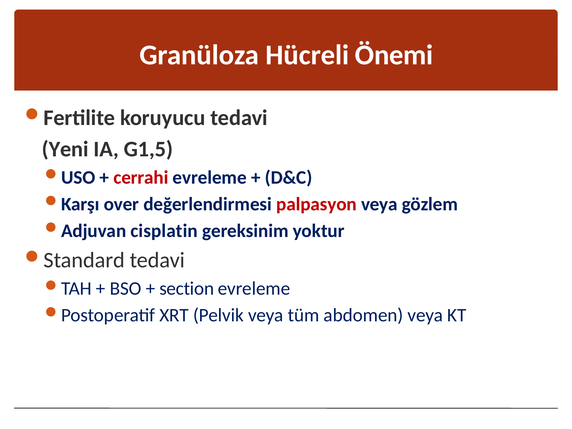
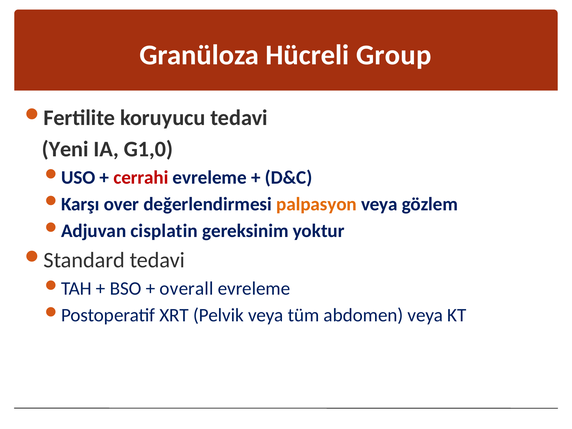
Önemi: Önemi -> Group (394, 55)
G1,5: G1,5 -> G1,0 (148, 149)
palpasyon colour: red -> orange (316, 204)
section: section -> overall (187, 289)
